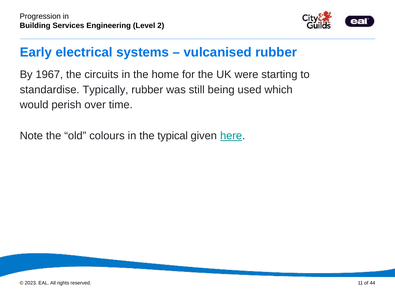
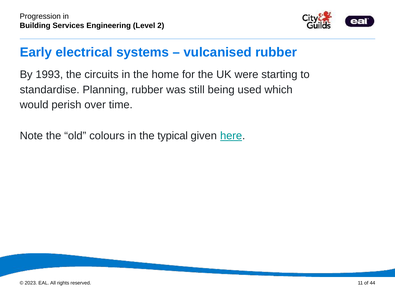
1967: 1967 -> 1993 (49, 75)
Typically: Typically -> Planning (105, 90)
